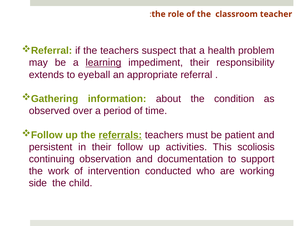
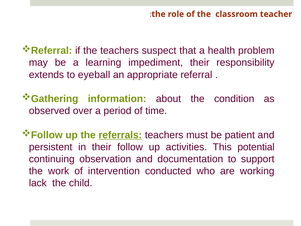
learning underline: present -> none (103, 63)
scoliosis: scoliosis -> potential (256, 147)
side: side -> lack (38, 183)
